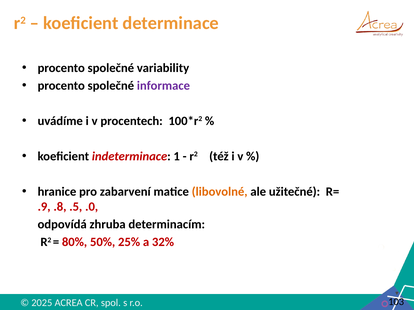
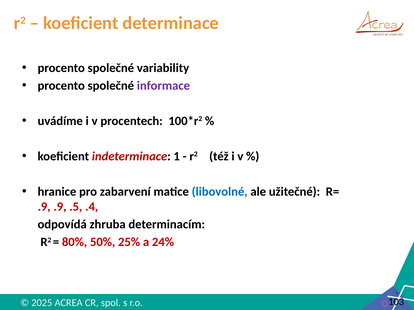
libovolné colour: orange -> blue (220, 192)
.9 .8: .8 -> .9 (60, 207)
.0: .0 -> .4 (92, 207)
32%: 32% -> 24% (163, 242)
